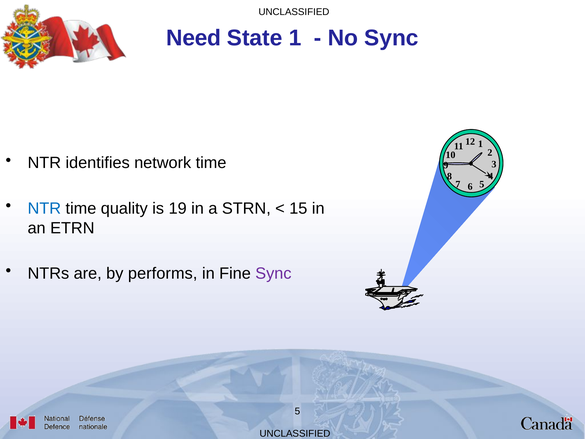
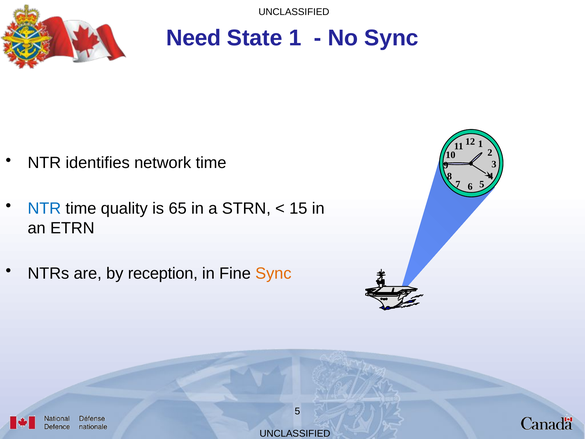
19: 19 -> 65 (178, 208)
performs: performs -> reception (163, 273)
Sync colour: purple -> orange (273, 273)
